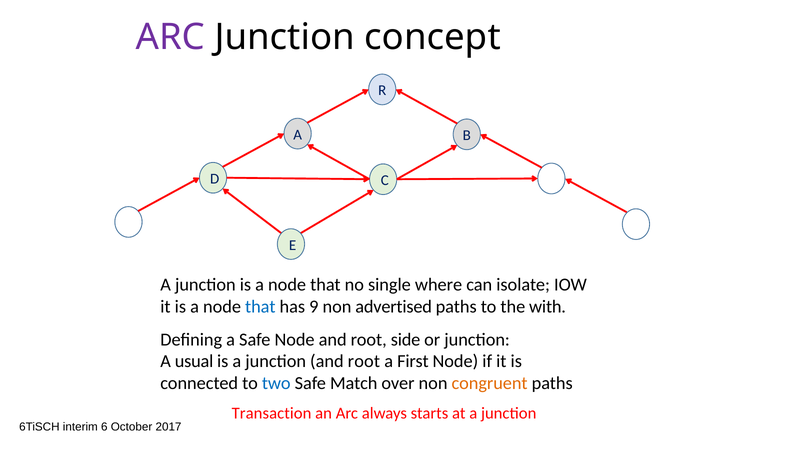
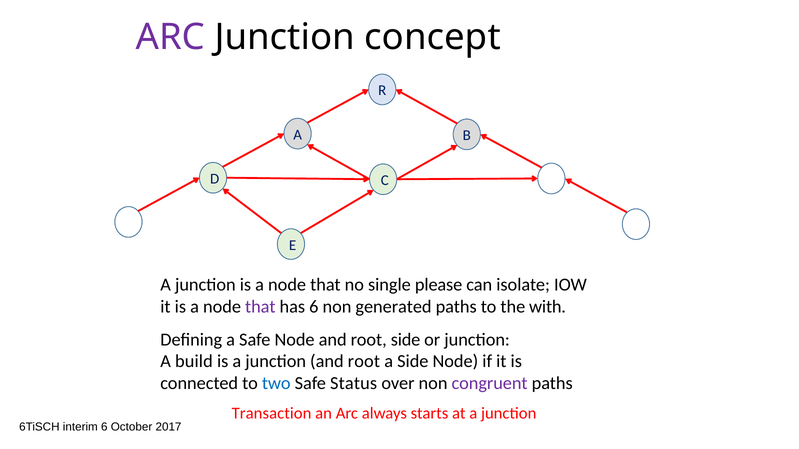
where: where -> please (439, 285)
that colour: blue -> purple (260, 307)
has 9: 9 -> 6 (314, 307)
advertised: advertised -> generated (394, 307)
usual: usual -> build (194, 362)
a First: First -> Side (413, 362)
Match: Match -> Status (354, 384)
congruent colour: orange -> purple (490, 384)
